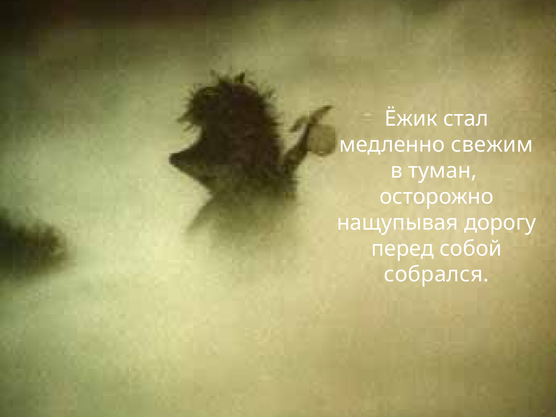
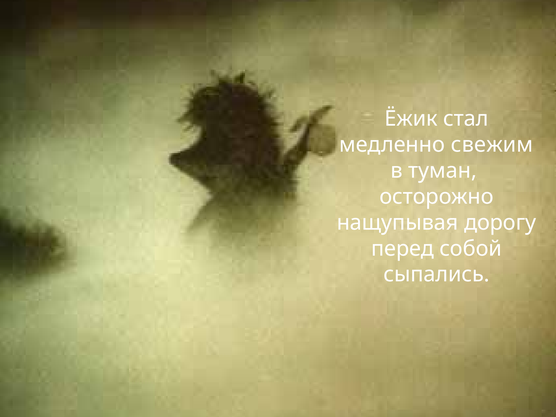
собрался: собрался -> сыпались (437, 275)
